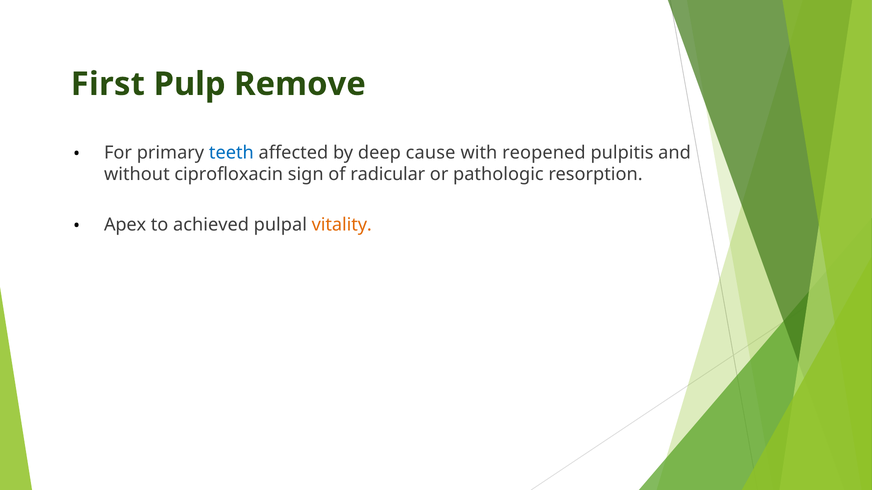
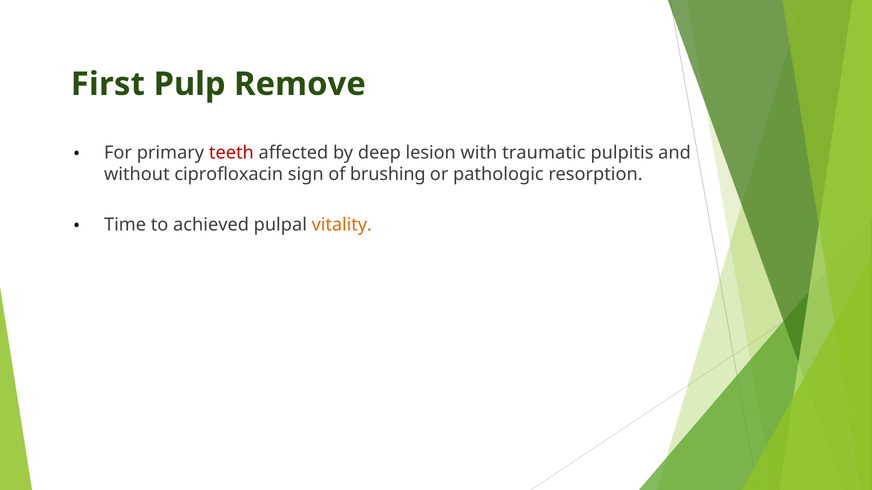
teeth colour: blue -> red (231, 153)
cause: cause -> lesion (431, 153)
reopened: reopened -> traumatic (544, 153)
radicular: radicular -> brushing (388, 175)
Apex: Apex -> Time (125, 225)
